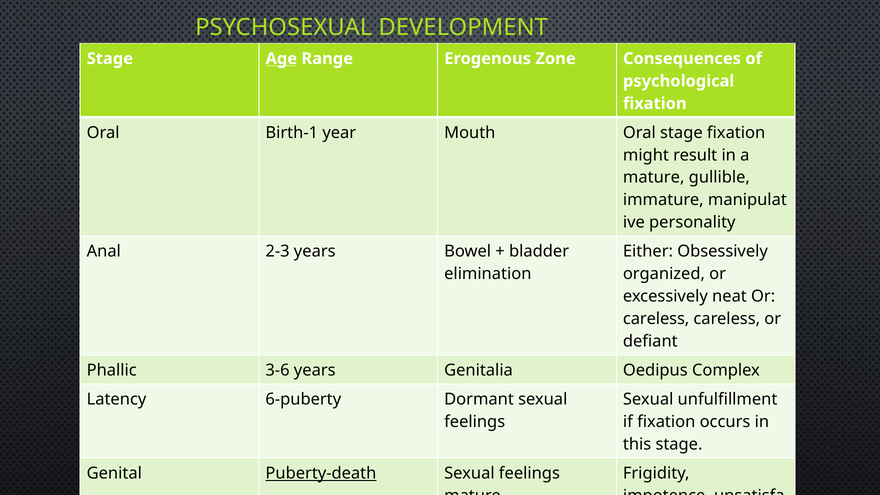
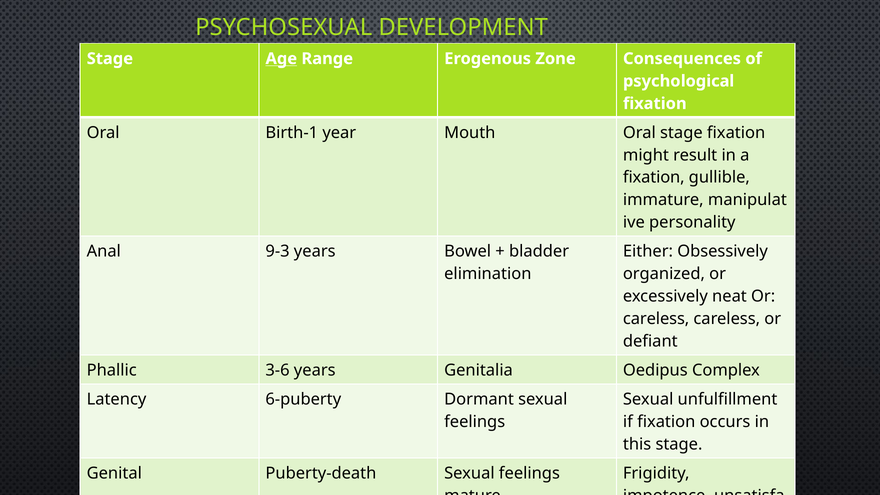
mature: mature -> fixation (654, 178)
2-3: 2-3 -> 9-3 (278, 252)
Puberty-death underline: present -> none (321, 473)
